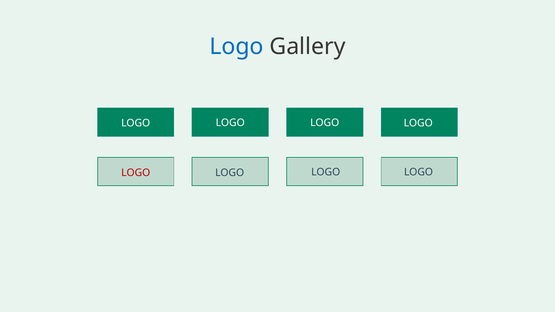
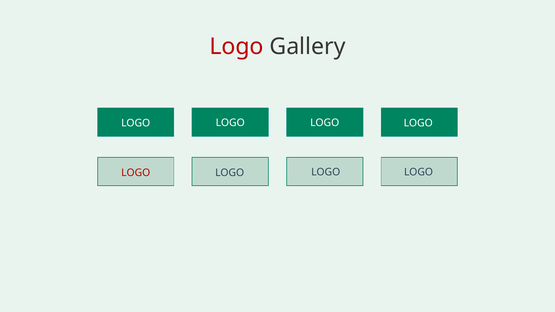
Logo colour: blue -> red (236, 47)
